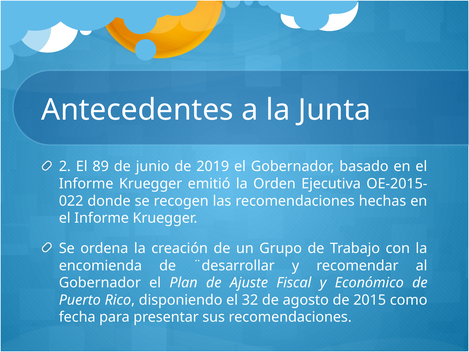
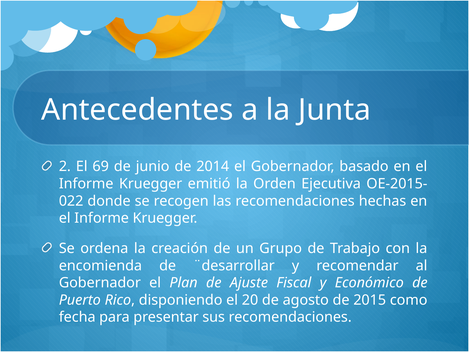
89: 89 -> 69 (101, 166)
2019: 2019 -> 2014 (213, 166)
32: 32 -> 20 (250, 300)
